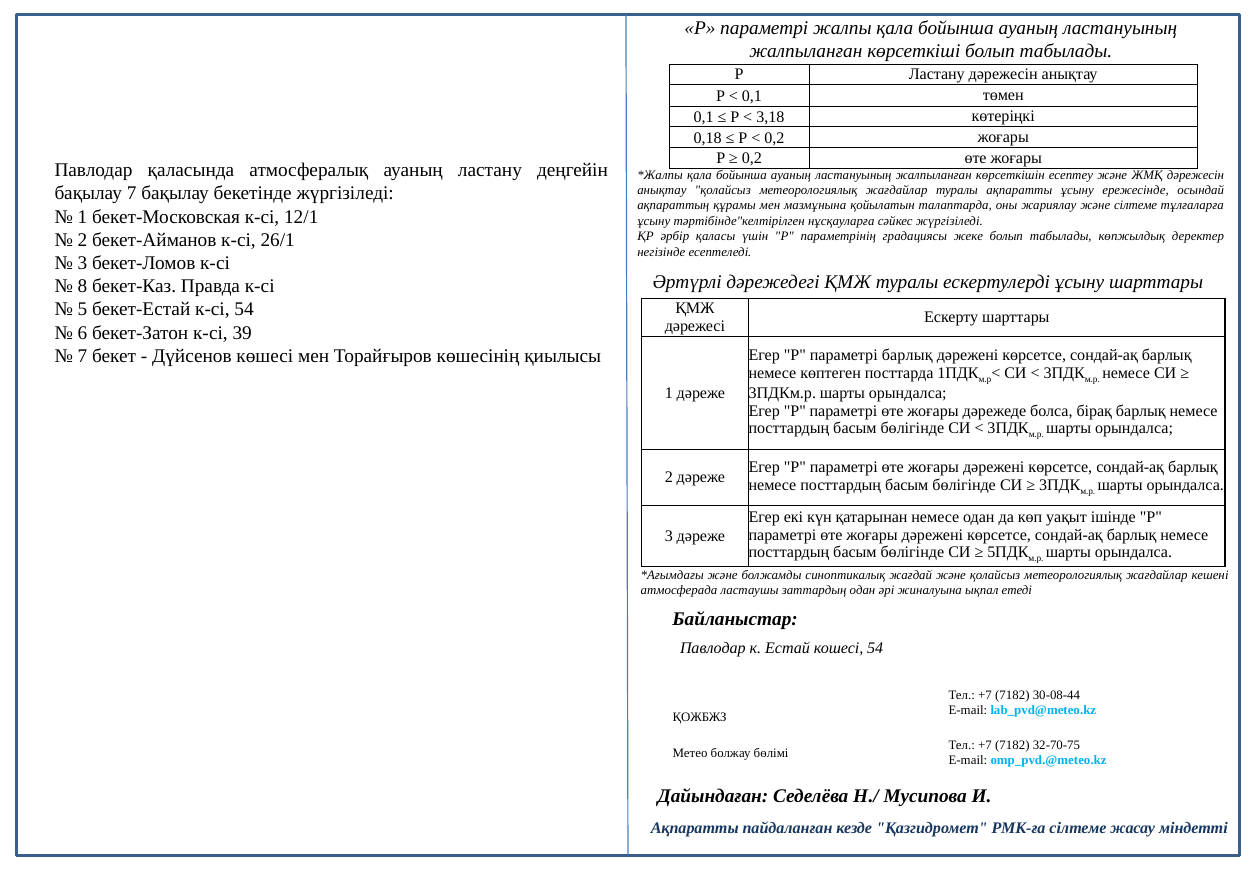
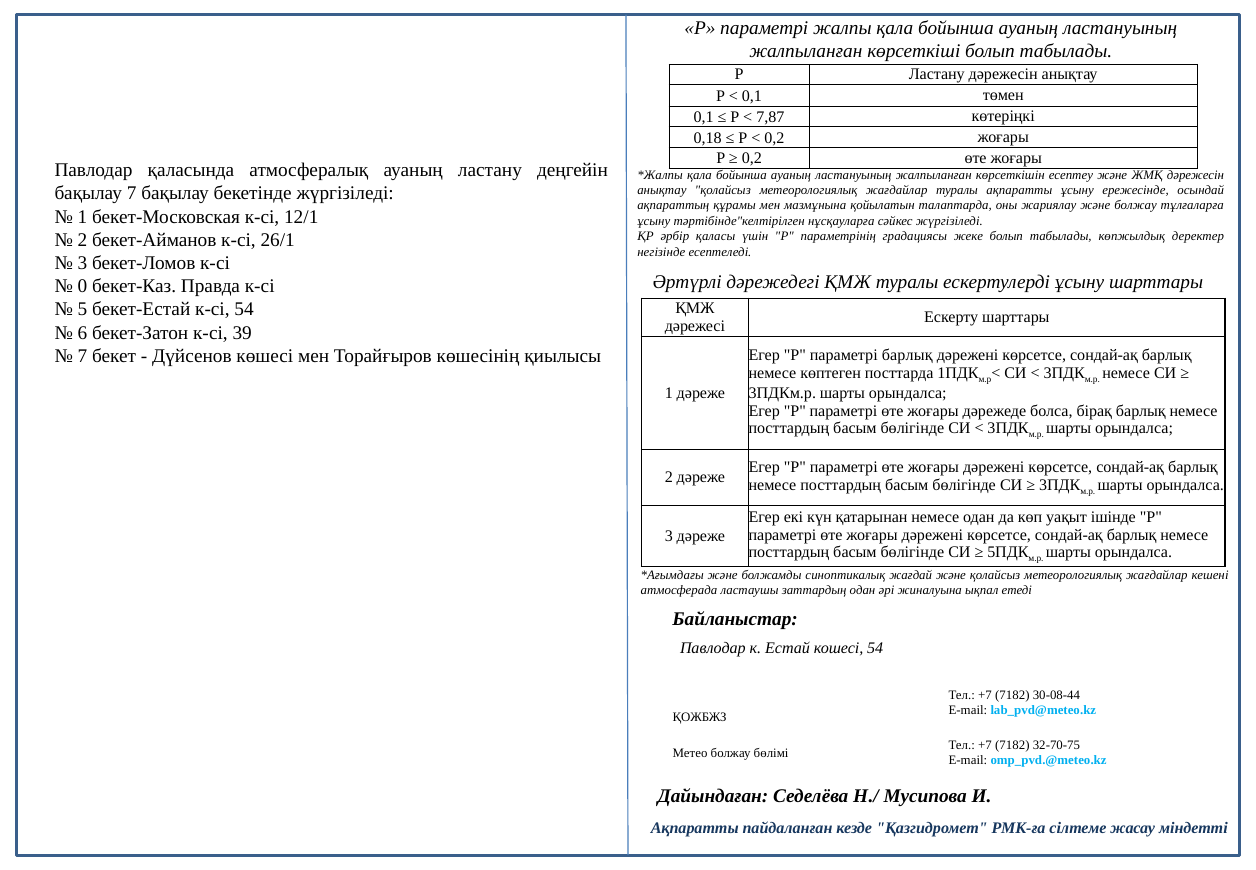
3,18: 3,18 -> 7,87 (770, 117)
және сілтеме: сілтеме -> болжау (1136, 206)
8: 8 -> 0 (83, 286)
